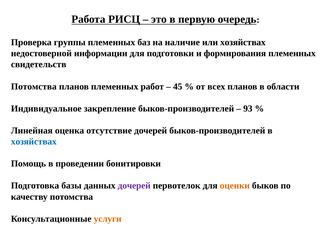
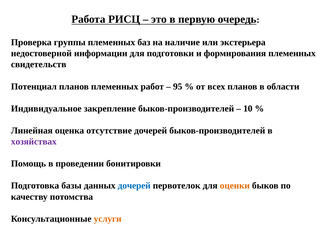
или хозяйствах: хозяйствах -> экстерьера (243, 42)
Потомства: Потомства -> Потенциал (34, 87)
45: 45 -> 95 (178, 87)
93: 93 -> 10 (248, 109)
хозяйствах colour: blue -> purple (34, 142)
дочерей colour: purple -> blue (134, 186)
